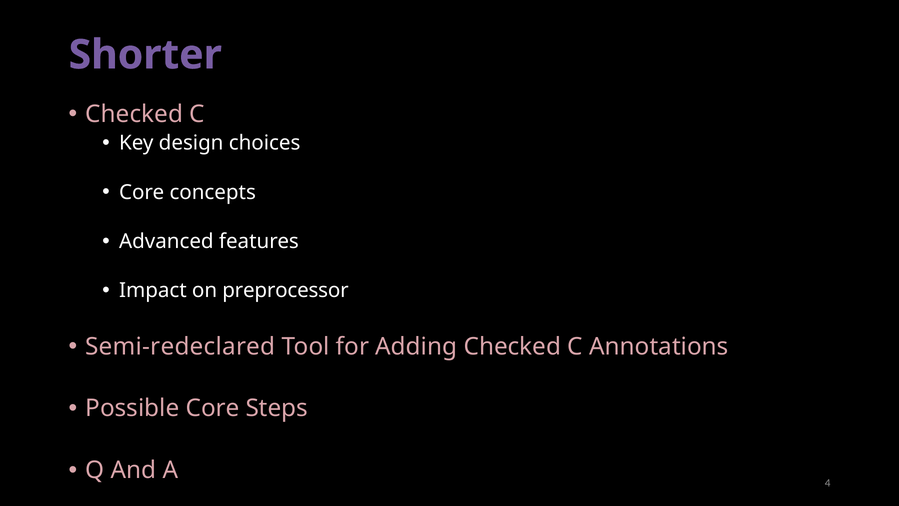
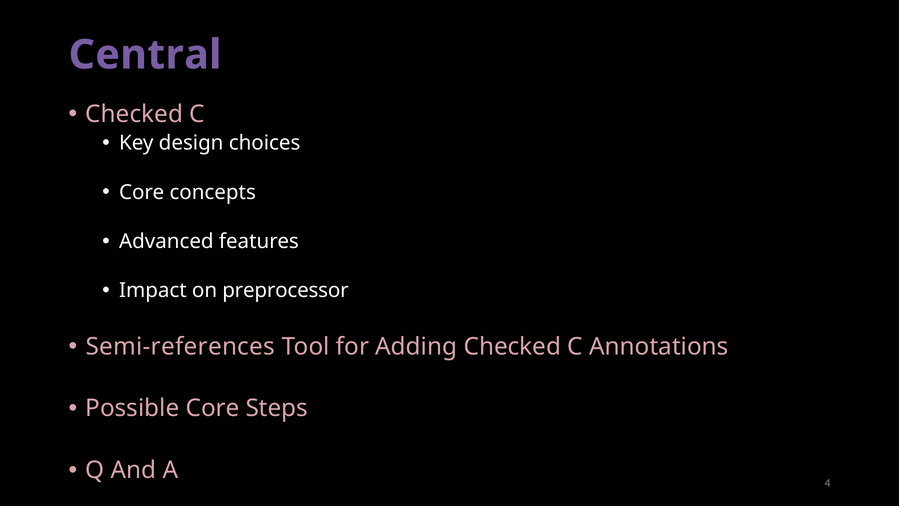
Shorter: Shorter -> Central (145, 55)
Semi-redeclared: Semi-redeclared -> Semi-references (180, 346)
